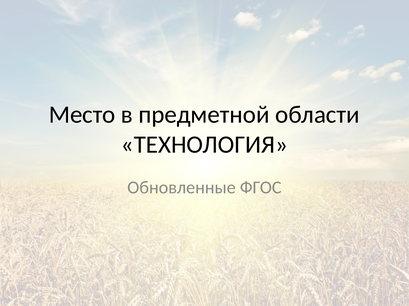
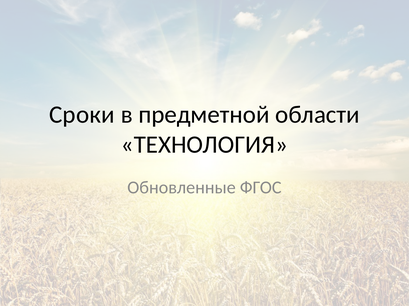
Место: Место -> Сроки (82, 115)
